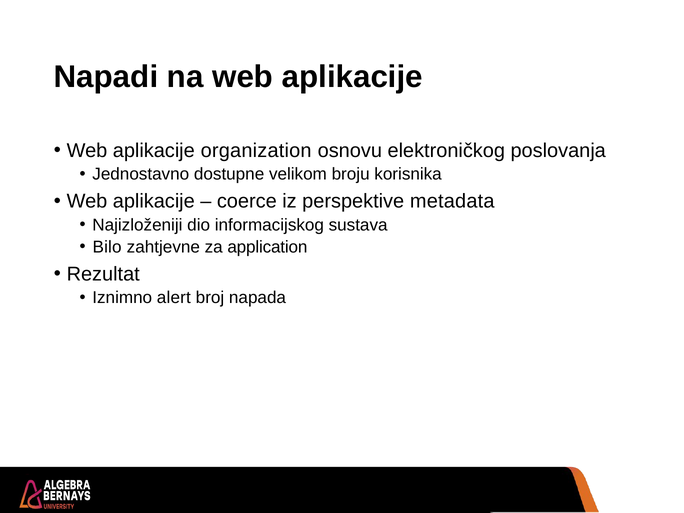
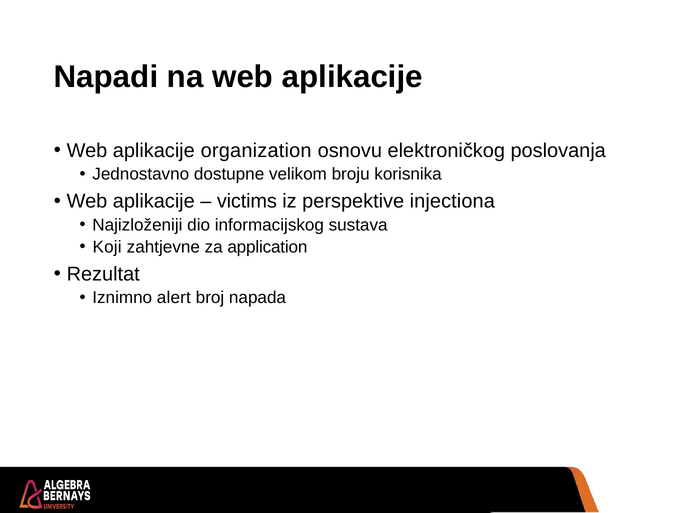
coerce: coerce -> victims (247, 201)
metadata: metadata -> injectiona (452, 201)
Bilo: Bilo -> Koji (107, 247)
